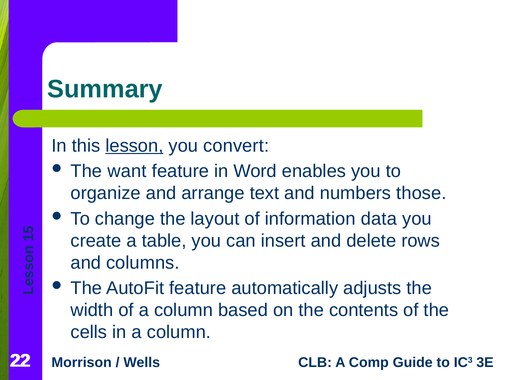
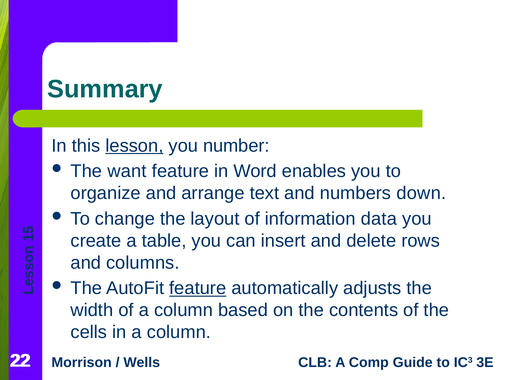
convert: convert -> number (236, 146)
those: those -> down (421, 193)
feature underline: none -> present (198, 288)
